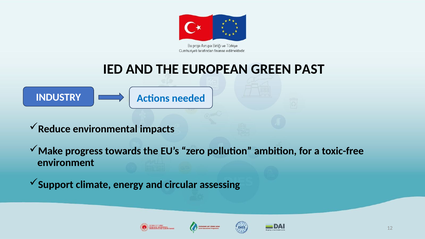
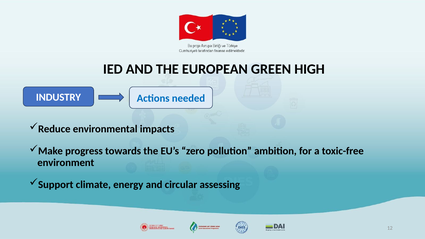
PAST: PAST -> HIGH (310, 69)
